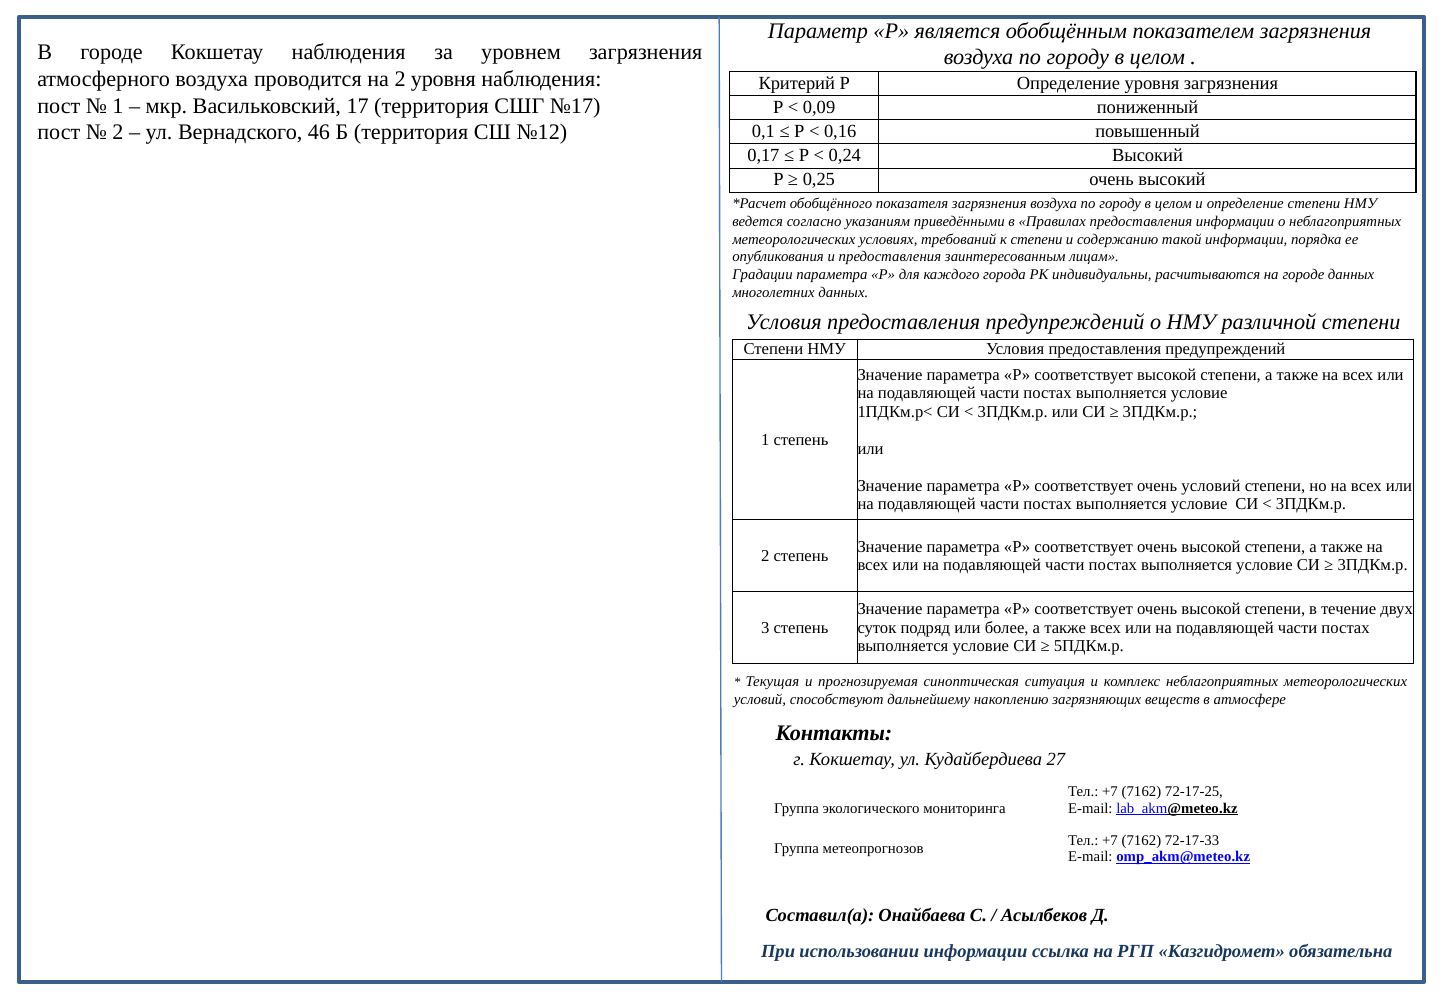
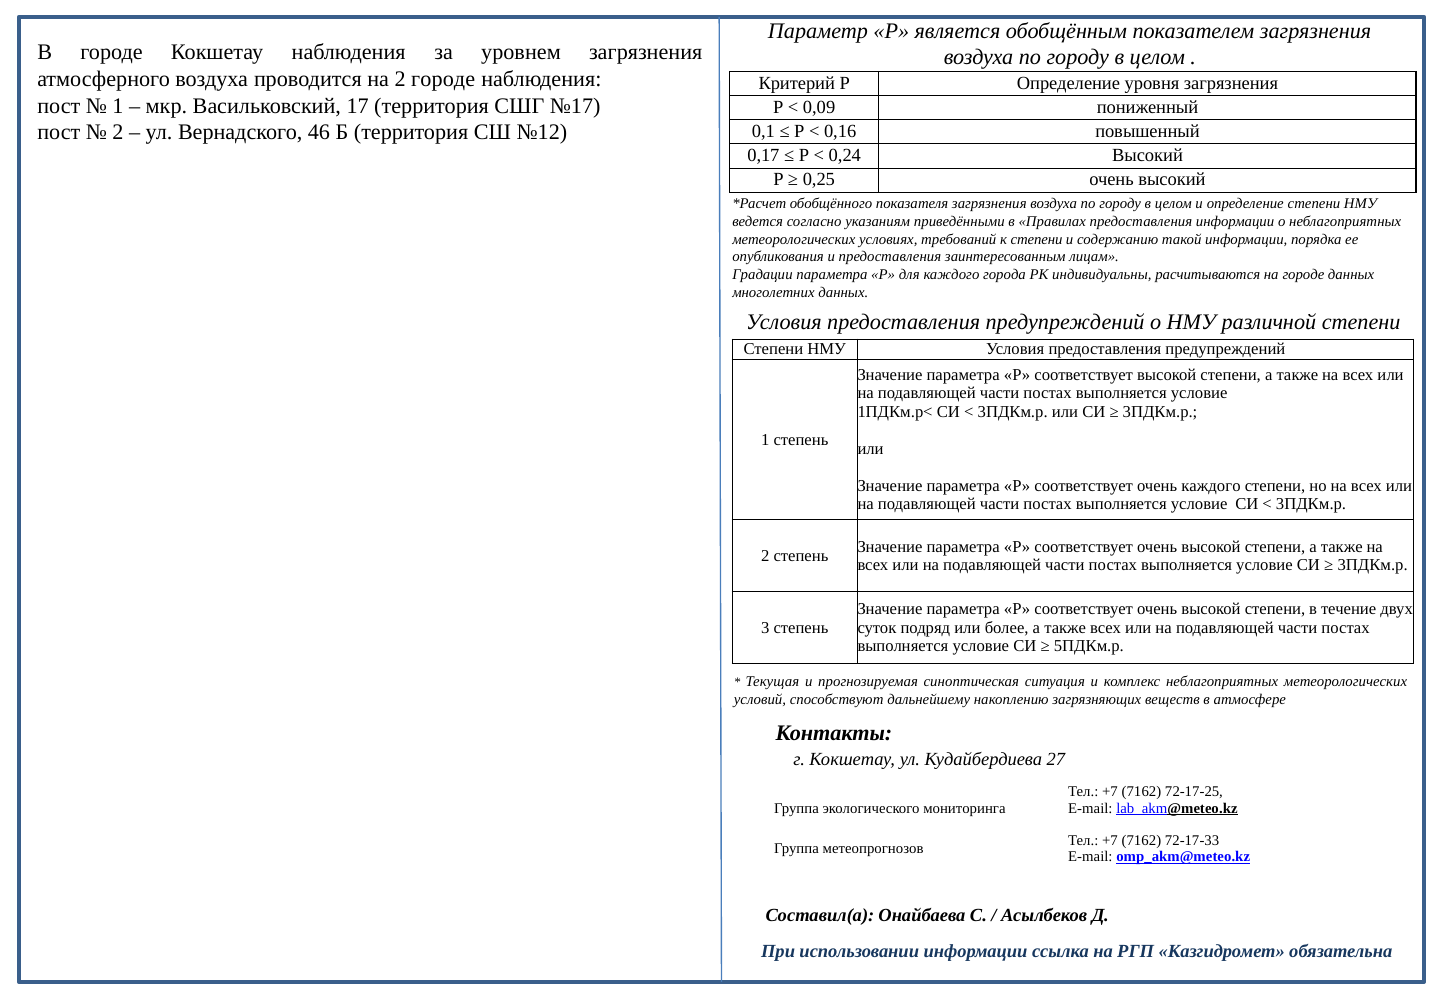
2 уровня: уровня -> городе (443, 79)
очень условий: условий -> каждого (1211, 486)
